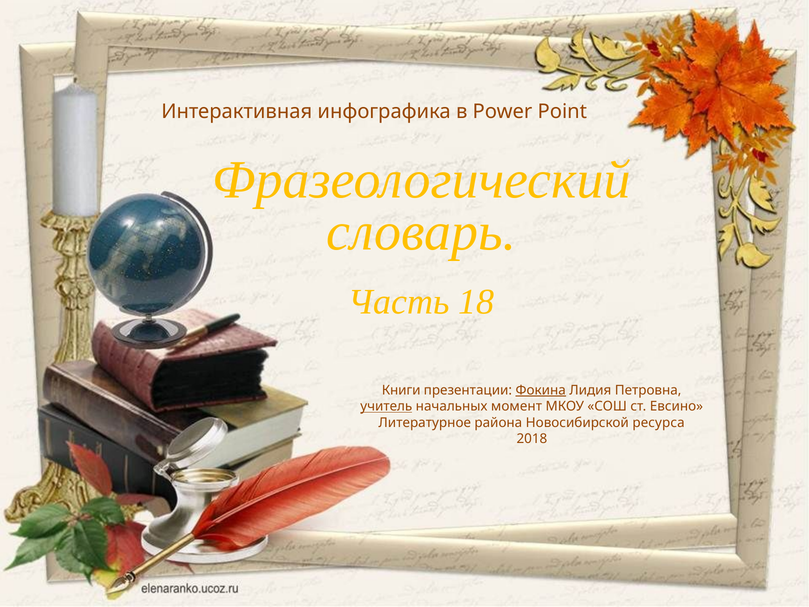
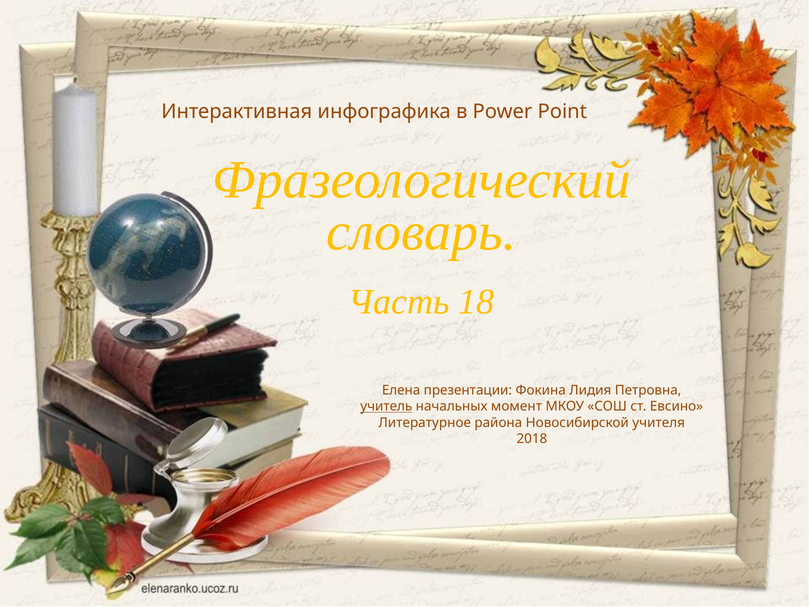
Книги: Книги -> Елена (401, 390)
Фокина underline: present -> none (541, 390)
ресурса: ресурса -> учителя (659, 422)
